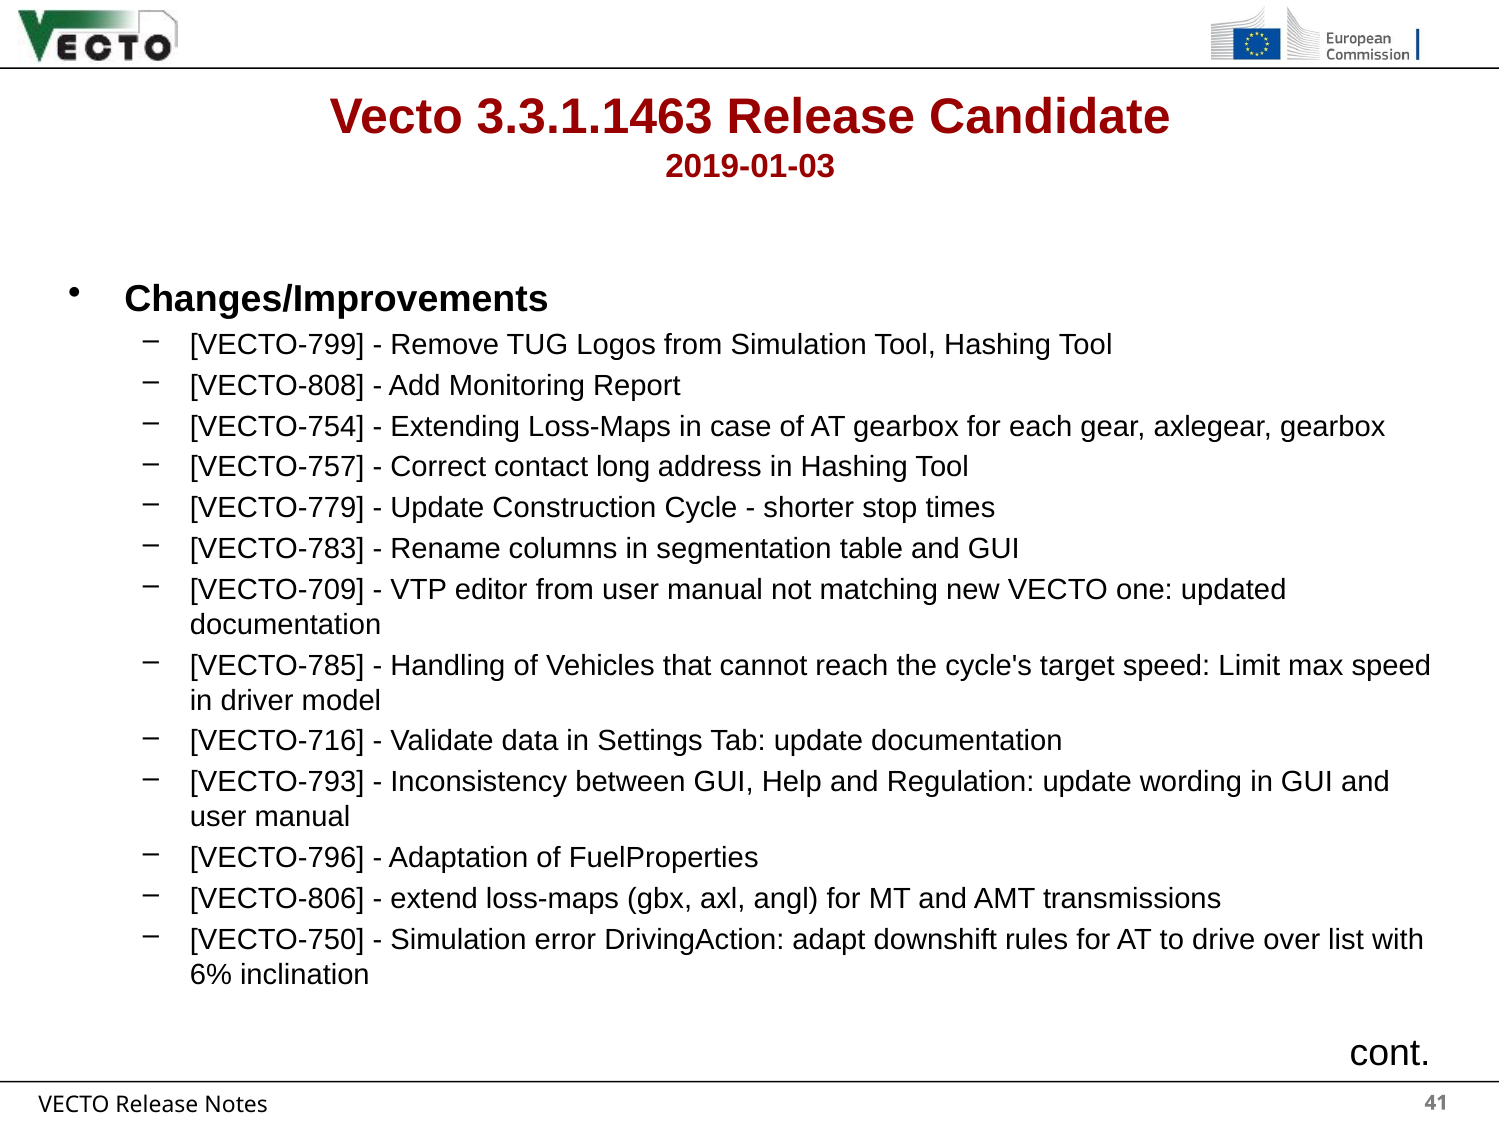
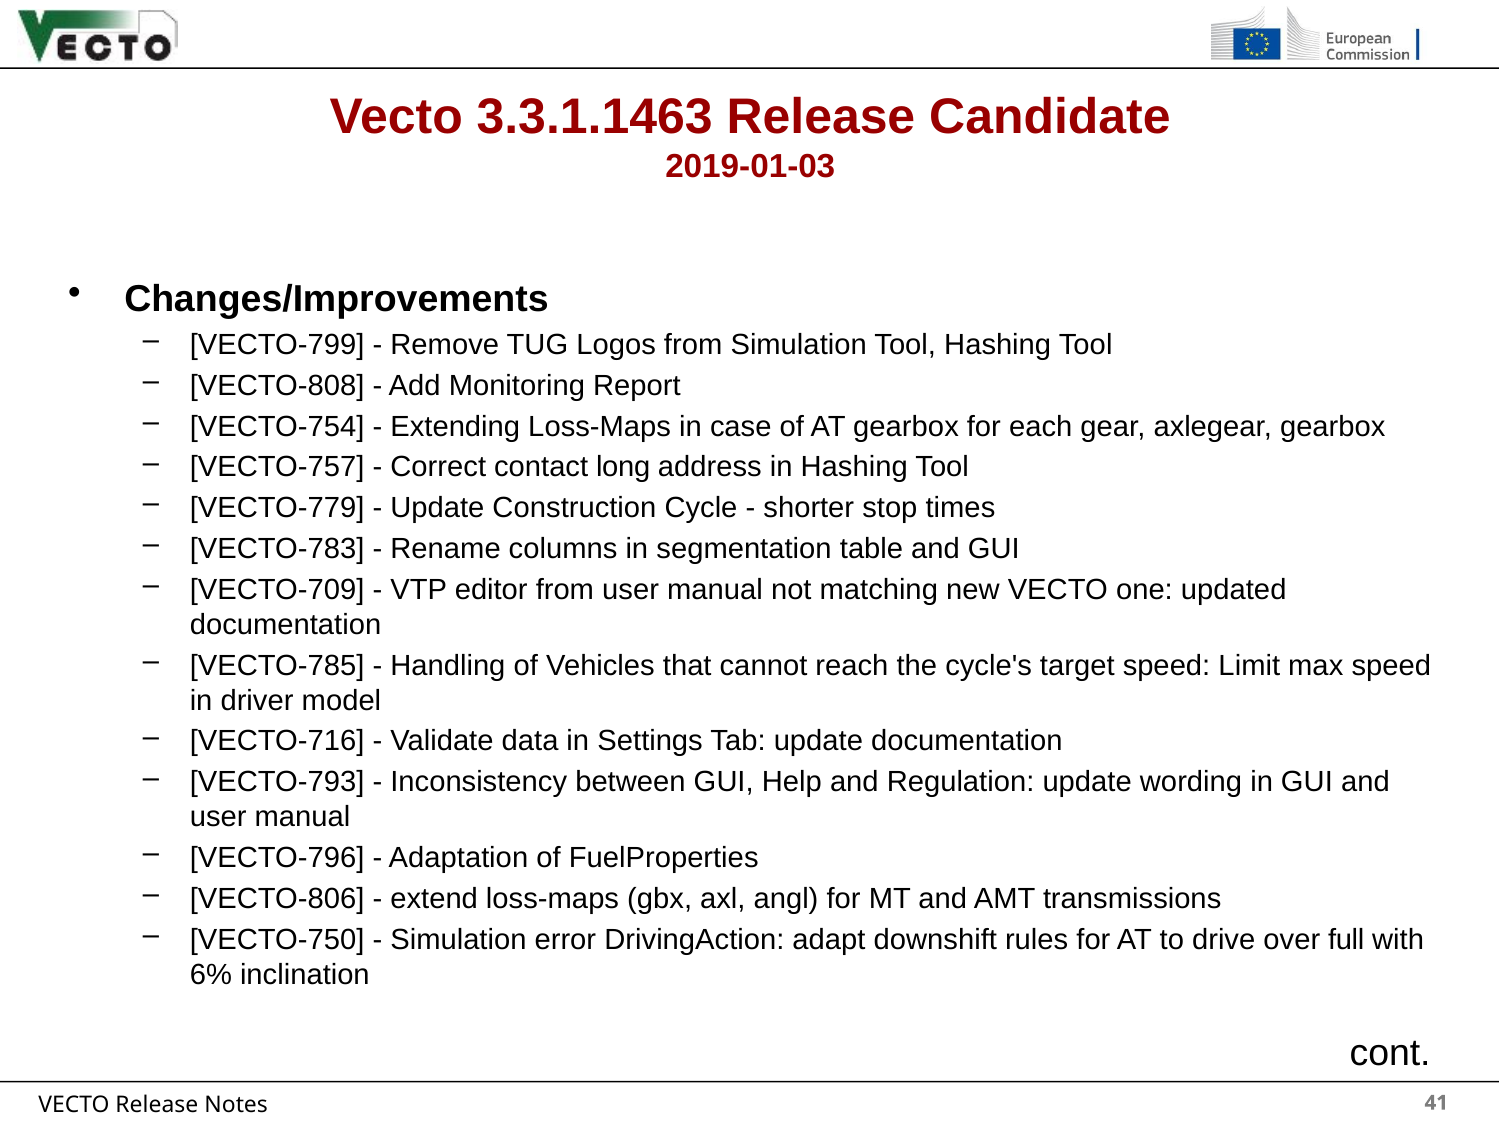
list: list -> full (1346, 940)
